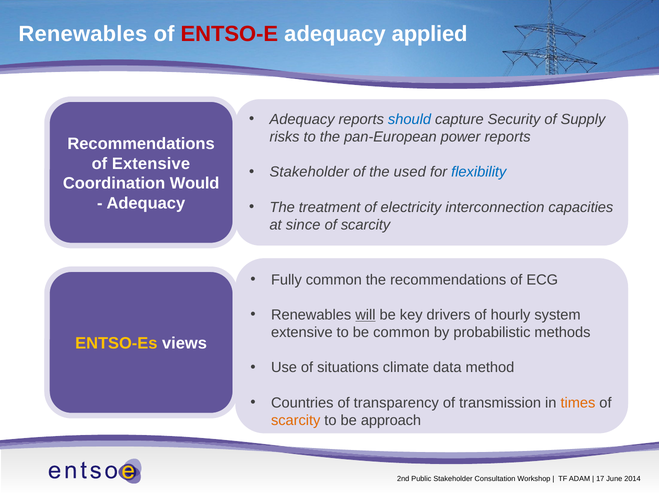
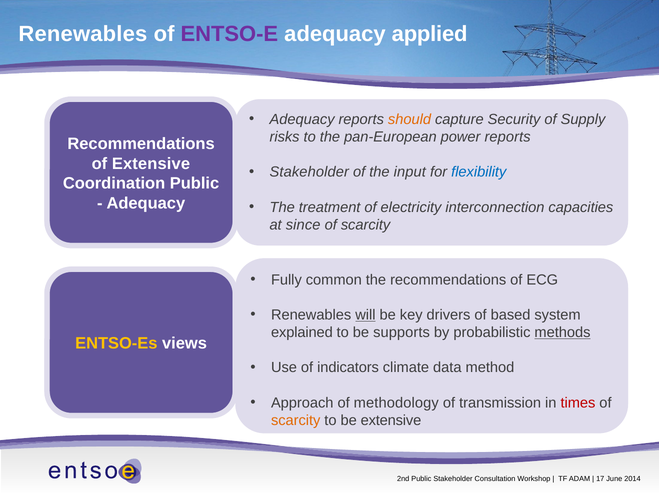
ENTSO-E colour: red -> purple (229, 34)
should colour: blue -> orange (410, 119)
used: used -> input (410, 172)
Coordination Would: Would -> Public (194, 183)
hourly: hourly -> based (511, 315)
extensive: extensive -> explained (302, 333)
be common: common -> supports (402, 333)
methods underline: none -> present (563, 333)
situations: situations -> indicators (348, 368)
Countries: Countries -> Approach (302, 403)
transparency: transparency -> methodology (396, 403)
times colour: orange -> red (578, 403)
be approach: approach -> extensive (391, 420)
